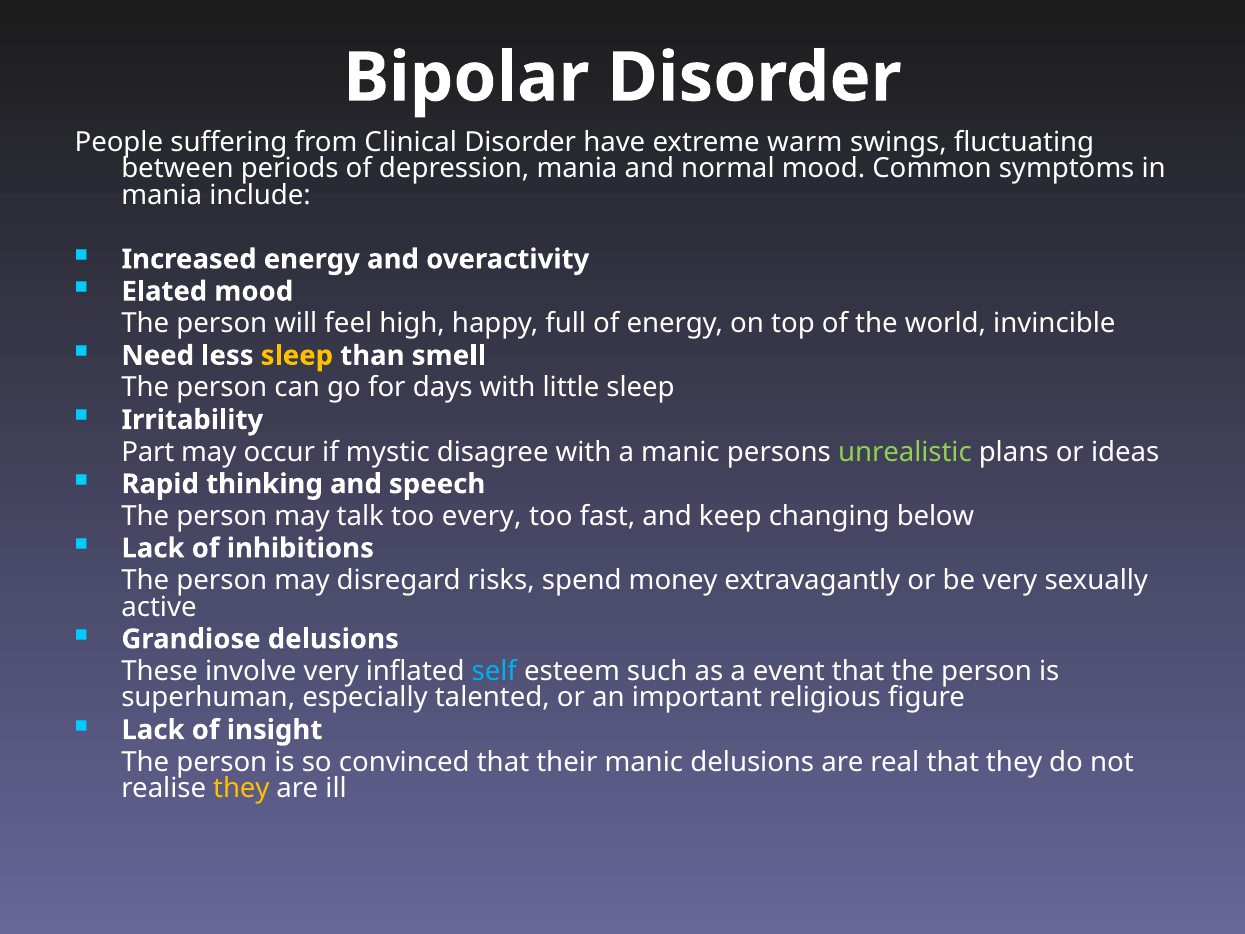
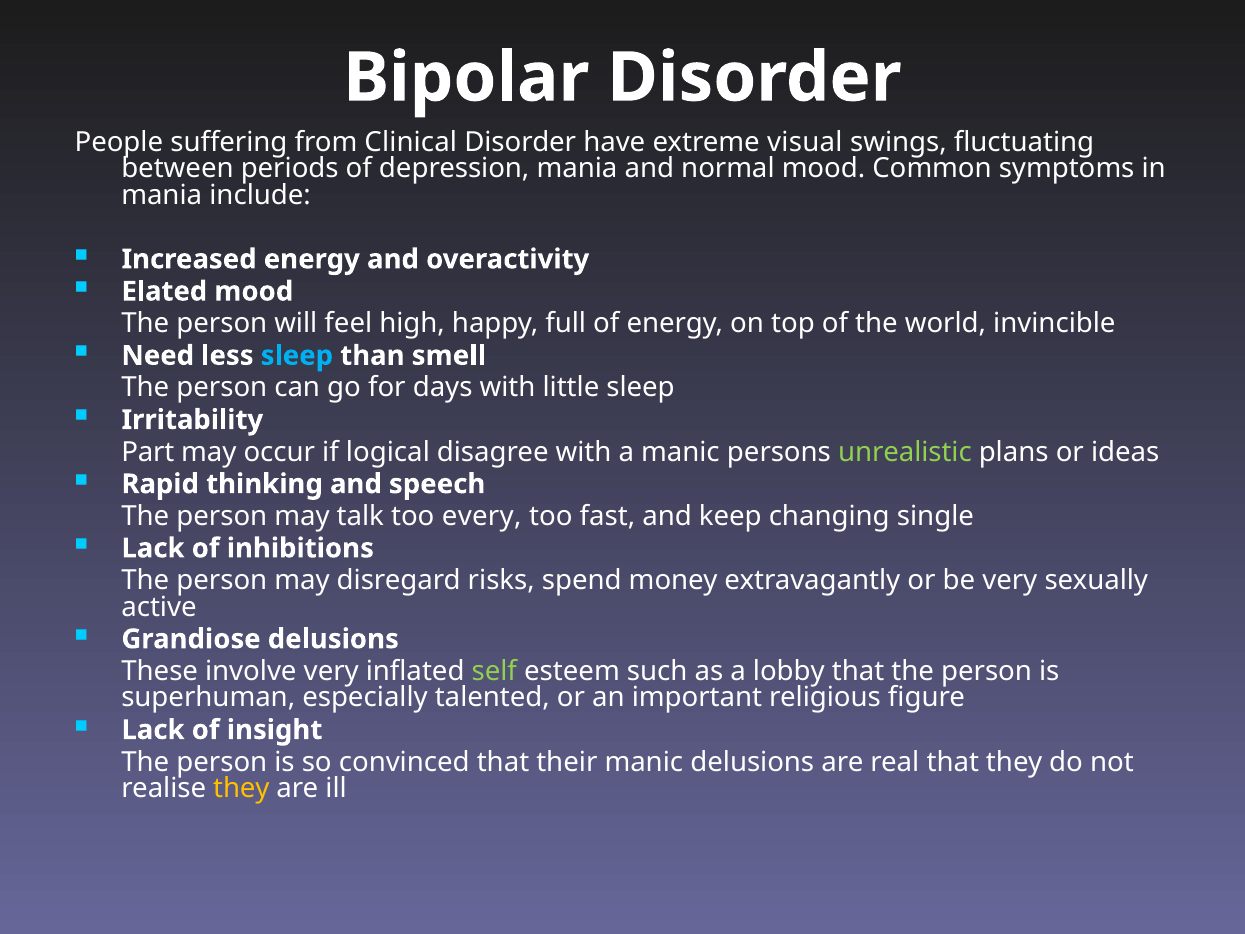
warm: warm -> visual (805, 142)
sleep colour: yellow -> light blue (297, 356)
mystic: mystic -> logical (388, 452)
below: below -> single (935, 516)
self colour: light blue -> light green (494, 671)
event: event -> lobby (789, 671)
